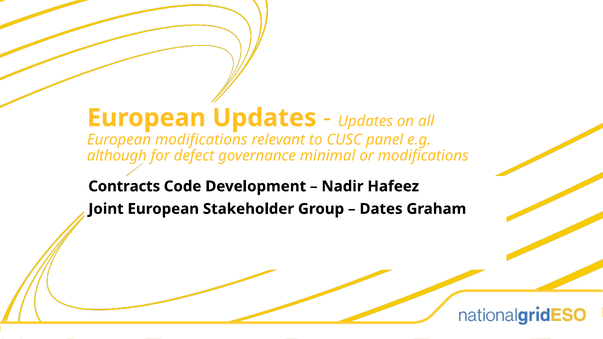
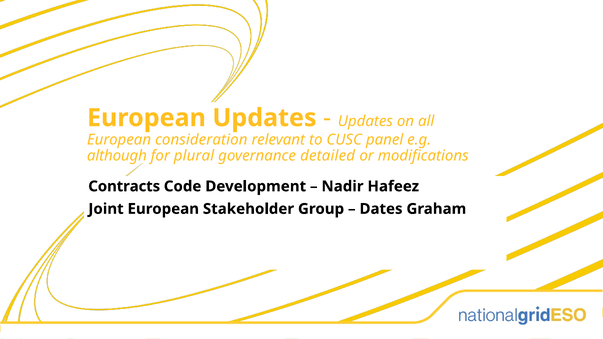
European modifications: modifications -> consideration (201, 140)
defect: defect -> plural (194, 156)
minimal: minimal -> detailed (328, 156)
